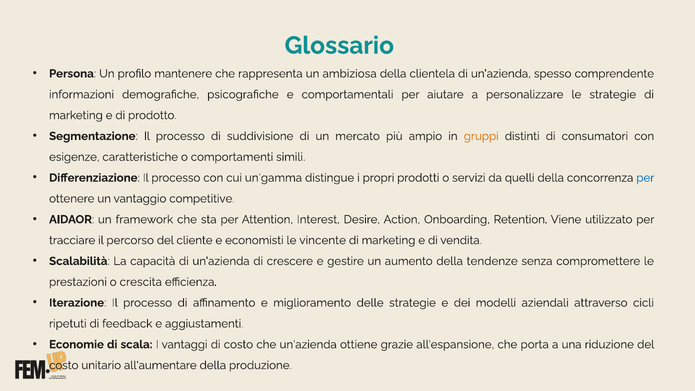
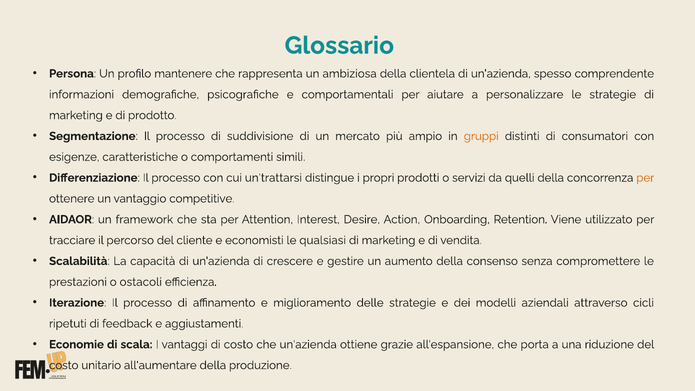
un'gamma: un'gamma -> un'trattarsi (273, 178)
per colour: blue -> orange (645, 178)
vincente: vincente -> qualsiasi (323, 240)
tendenze: tendenze -> consenso (492, 261)
crescita: crescita -> ostacoli (141, 282)
